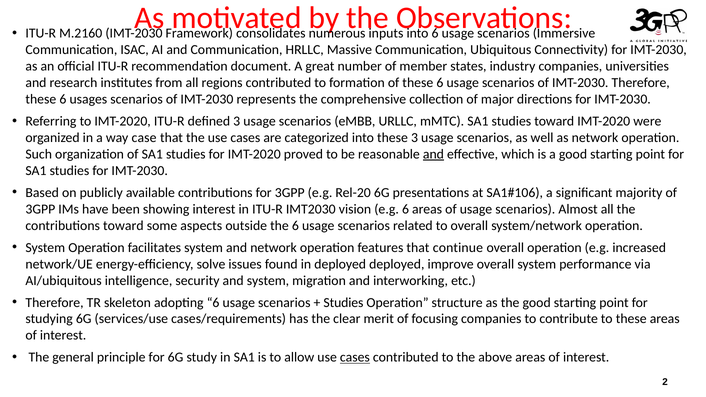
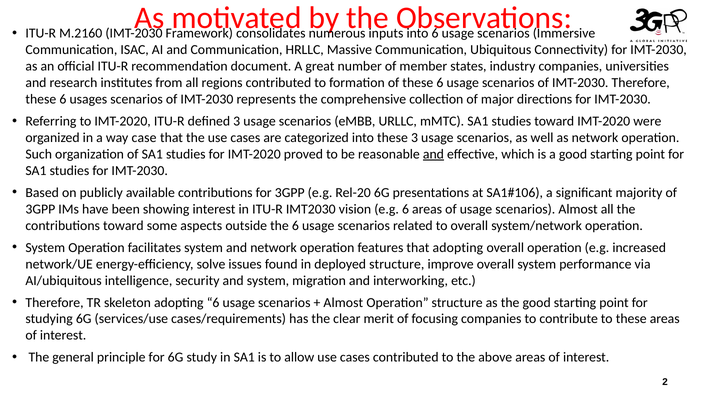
that continue: continue -> adopting (458, 248)
deployed deployed: deployed -> structure (397, 264)
Studies: Studies -> Almost (343, 303)
cases underline: present -> none (355, 358)
